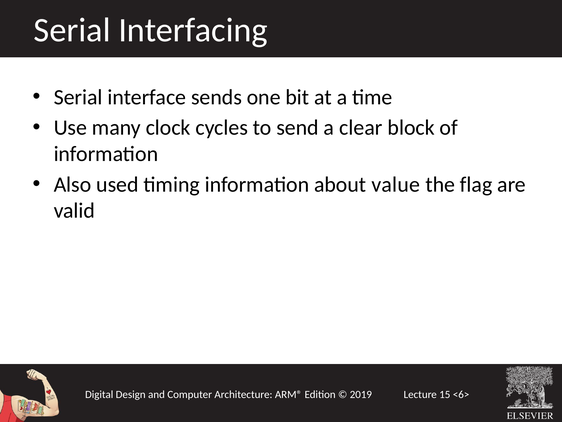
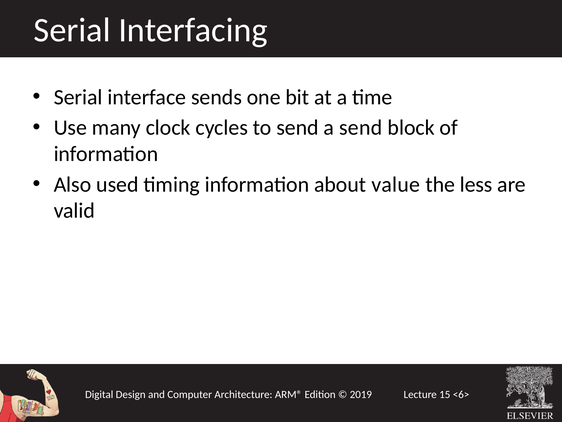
a clear: clear -> send (361, 128)
flag: flag -> less (476, 184)
